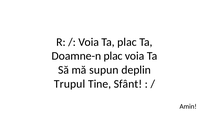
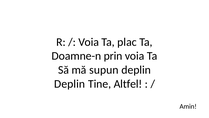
Doamne-n plac: plac -> prin (113, 56)
Trupul: Trupul -> Deplin (70, 84)
Sfânt: Sfânt -> Altfel (128, 84)
